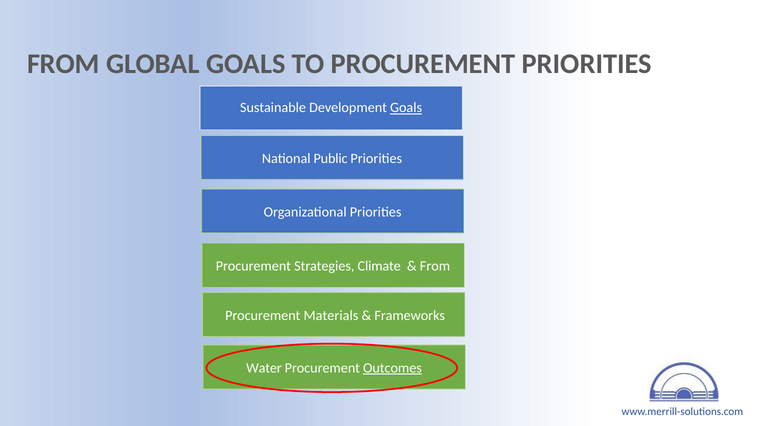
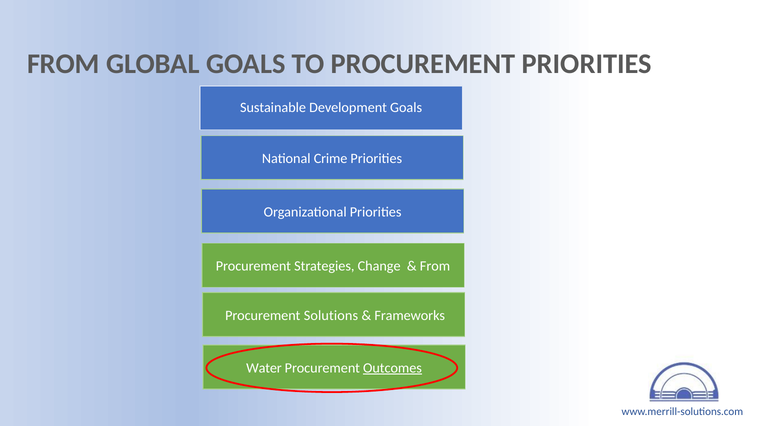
Goals underline: present -> none (406, 108)
Public: Public -> Crime (331, 159)
Climate: Climate -> Change (379, 266)
Materials: Materials -> Solutions (331, 315)
